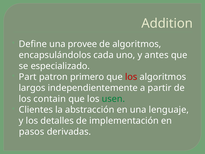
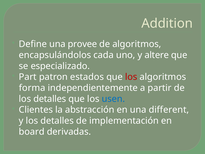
antes: antes -> altere (157, 55)
primero: primero -> estados (87, 77)
largos: largos -> forma (32, 88)
contain: contain -> detalles (50, 99)
usen colour: green -> blue (113, 99)
lenguaje: lenguaje -> different (169, 110)
pasos: pasos -> board (32, 132)
